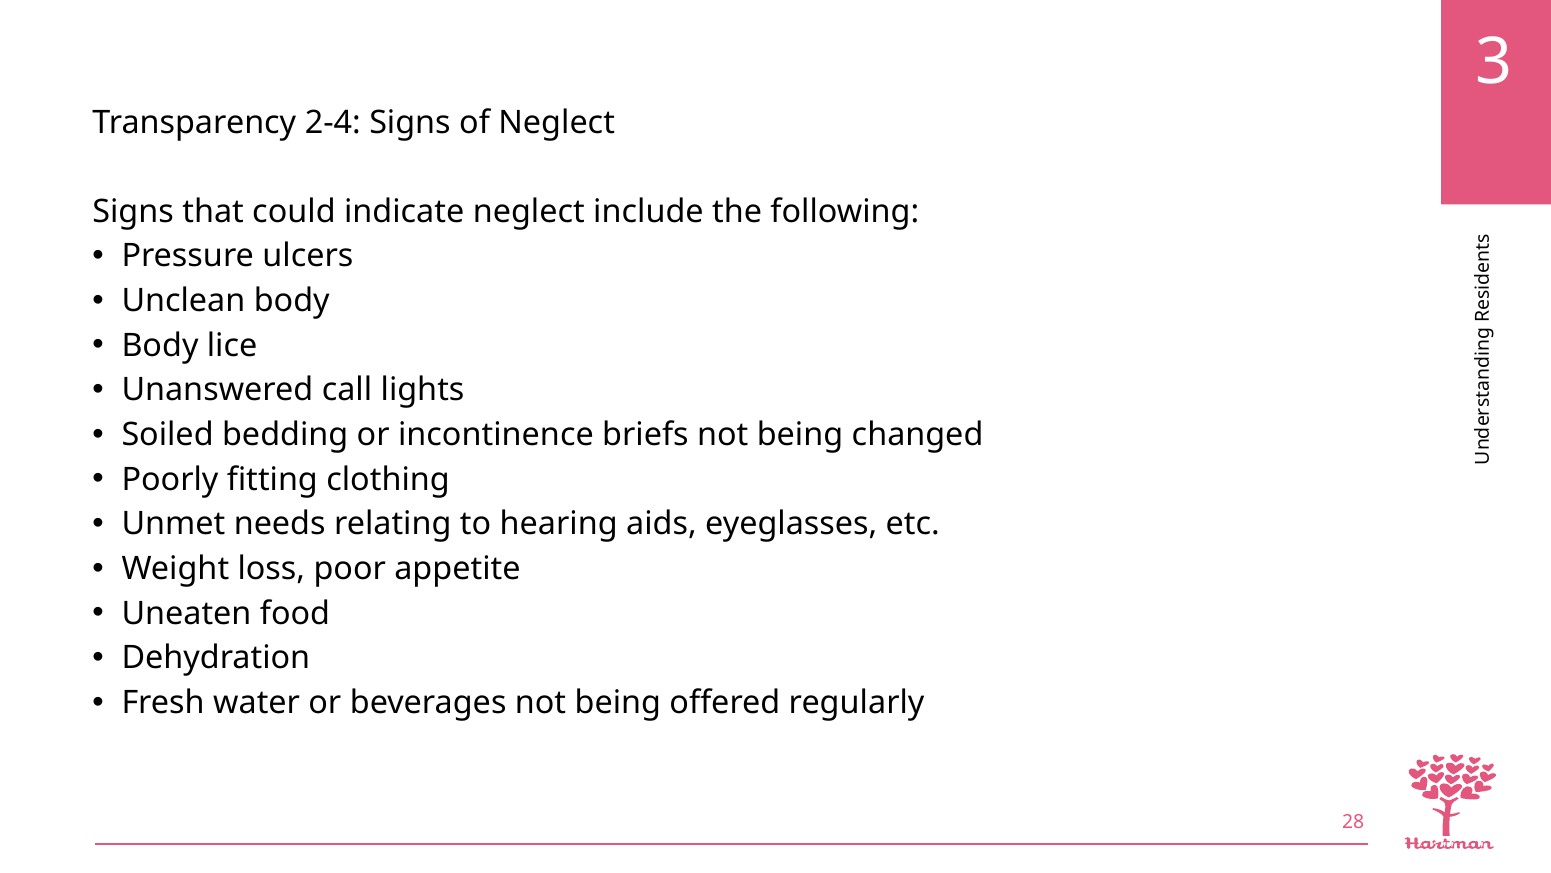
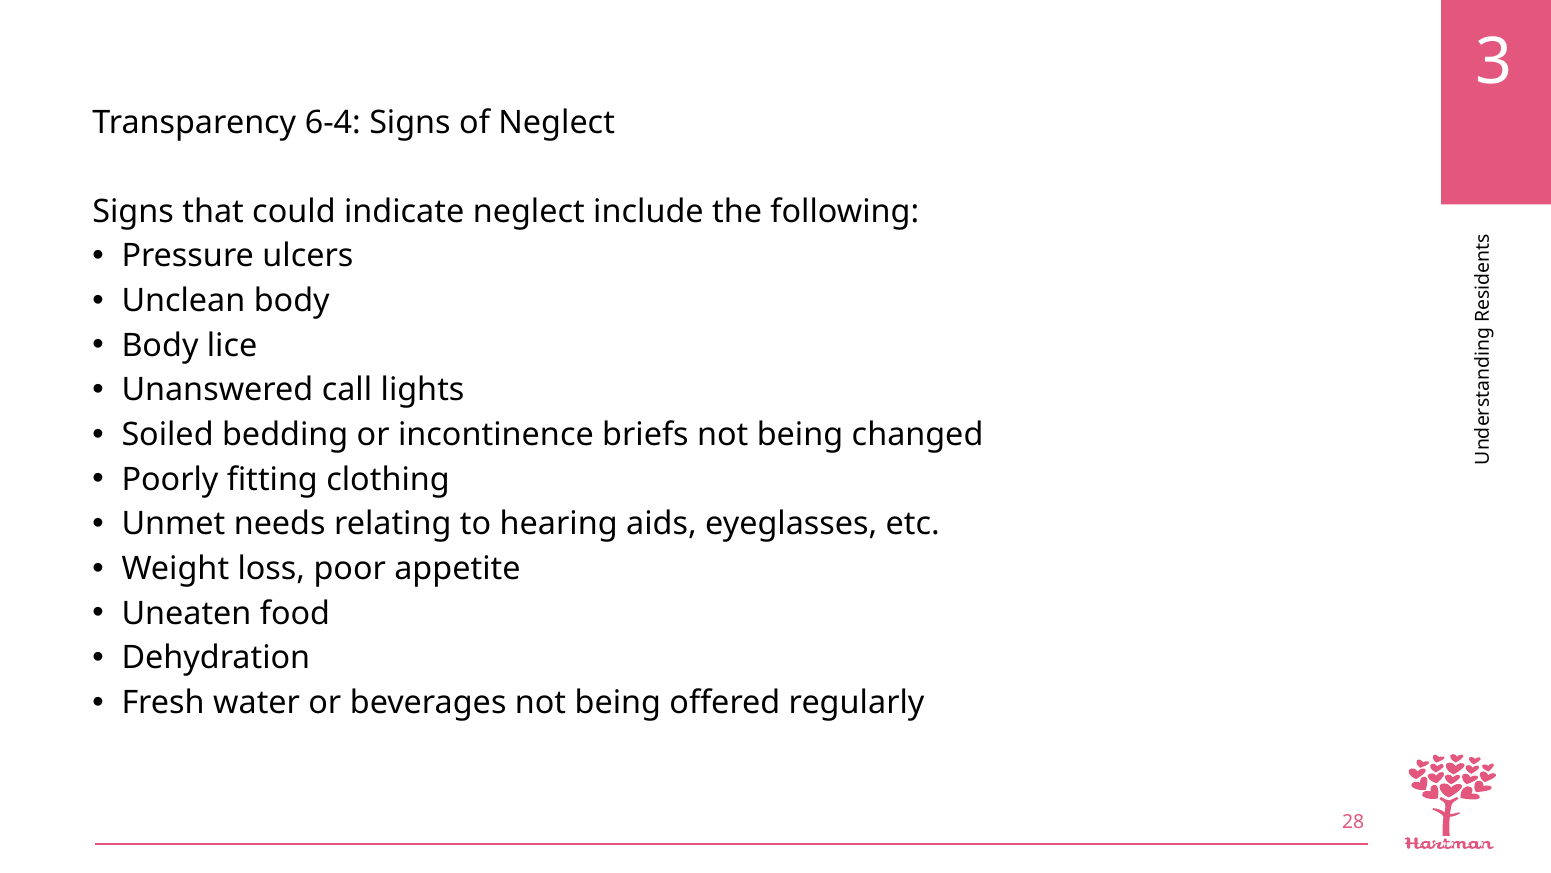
2-4: 2-4 -> 6-4 (333, 122)
